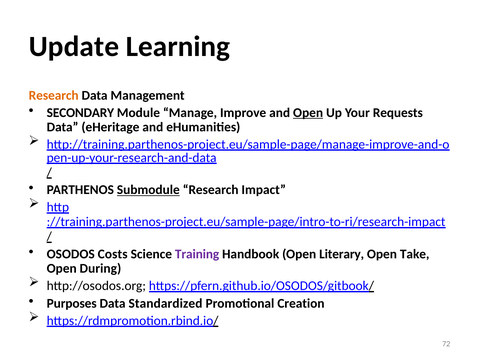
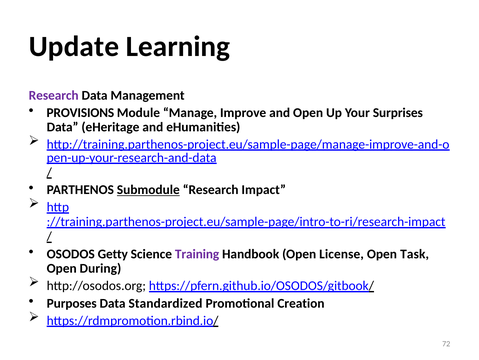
Research colour: orange -> purple (54, 95)
SECONDARY: SECONDARY -> PROVISIONS (80, 112)
Open underline: present -> none (308, 112)
Requests: Requests -> Surprises (398, 112)
Costs: Costs -> Getty (113, 254)
Literary: Literary -> License (341, 254)
Take: Take -> Task (415, 254)
